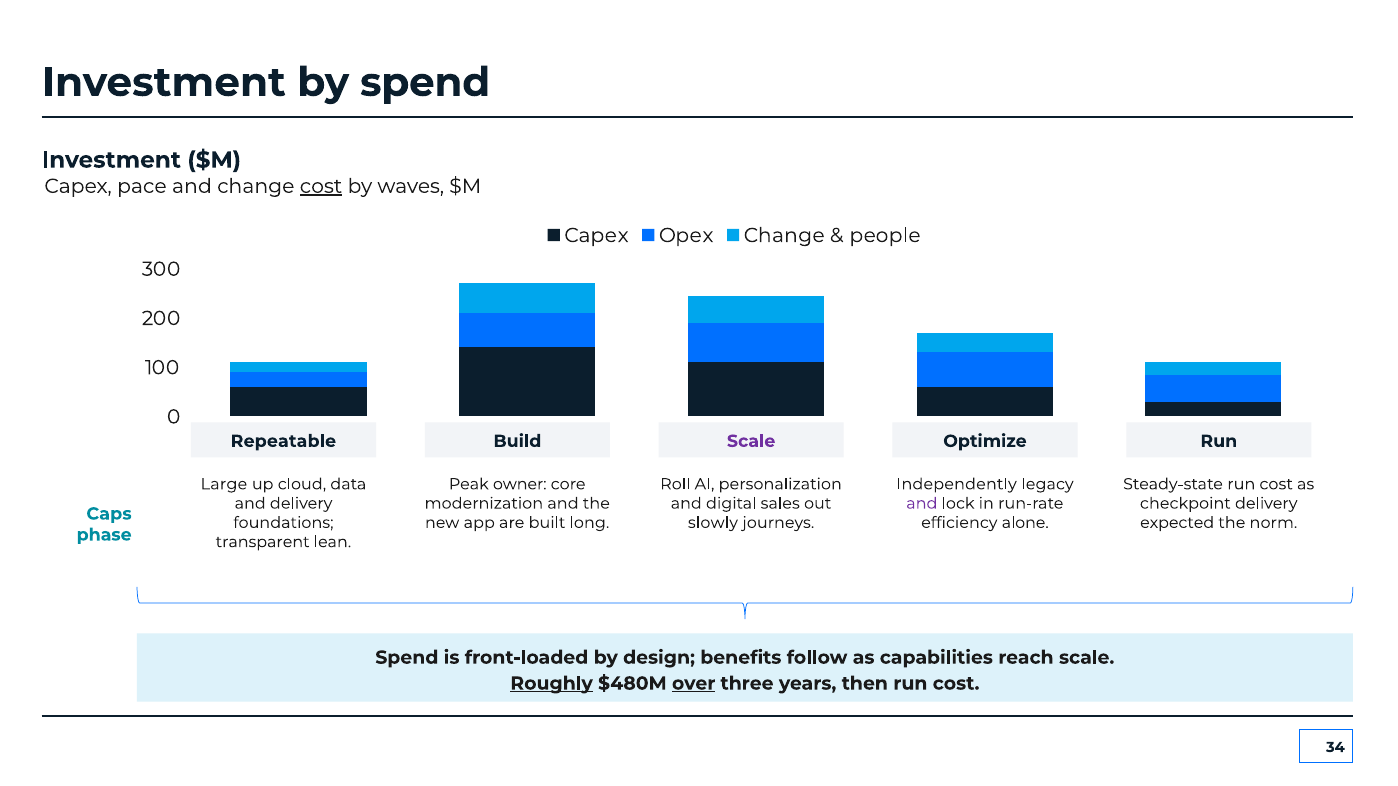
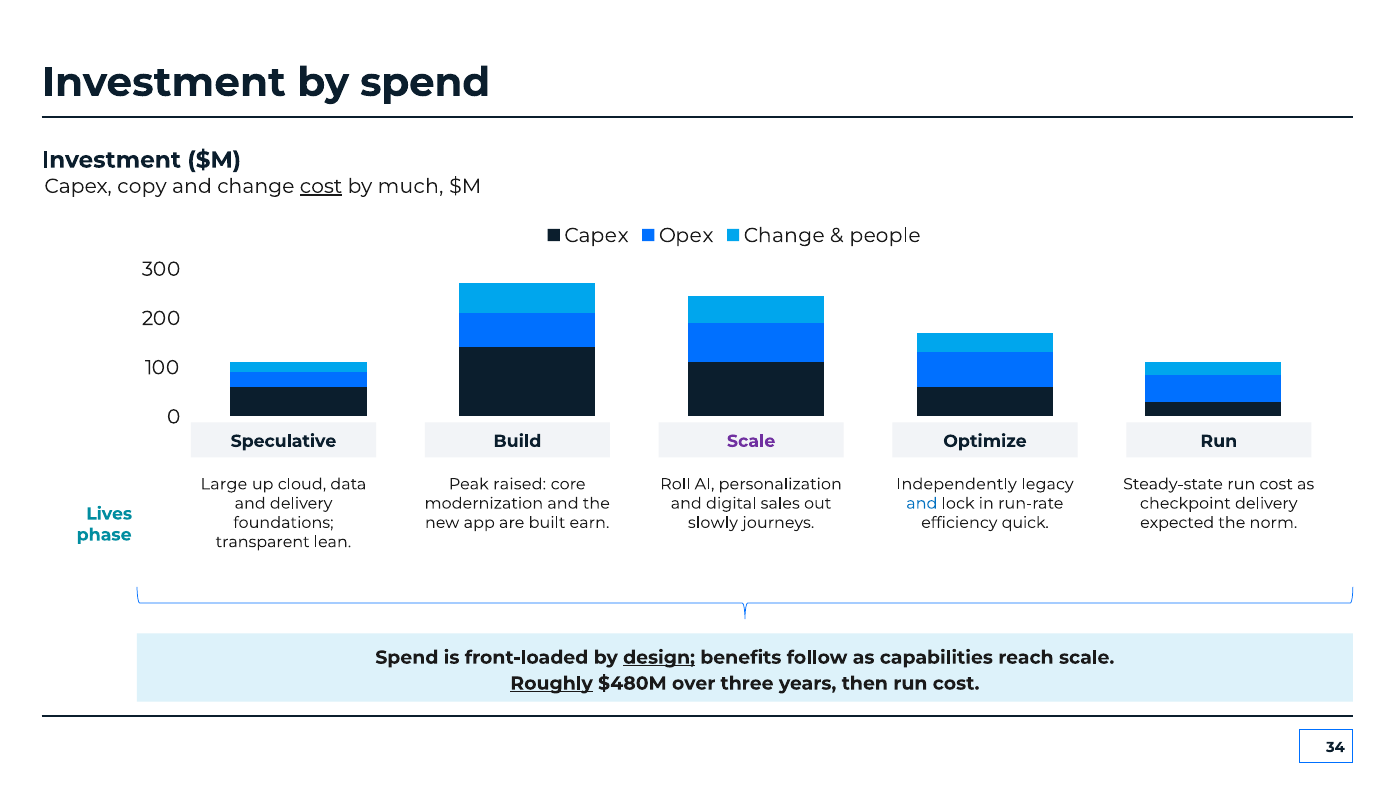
pace: pace -> copy (142, 186)
waves: waves -> much (411, 186)
Repeatable: Repeatable -> Speculative (283, 441)
owner: owner -> raised (520, 484)
and colour: purple -> blue (922, 504)
Caps: Caps -> Lives (109, 514)
long: long -> earn (589, 523)
alone: alone -> quick (1025, 523)
design underline: none -> present (659, 658)
over underline: present -> none (694, 684)
